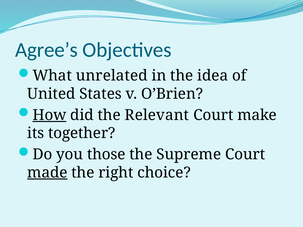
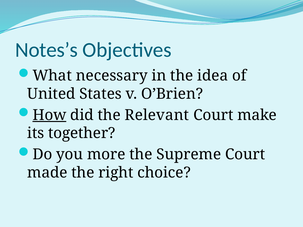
Agree’s: Agree’s -> Notes’s (47, 50)
unrelated: unrelated -> necessary (112, 76)
those: those -> more (106, 155)
made underline: present -> none (47, 173)
